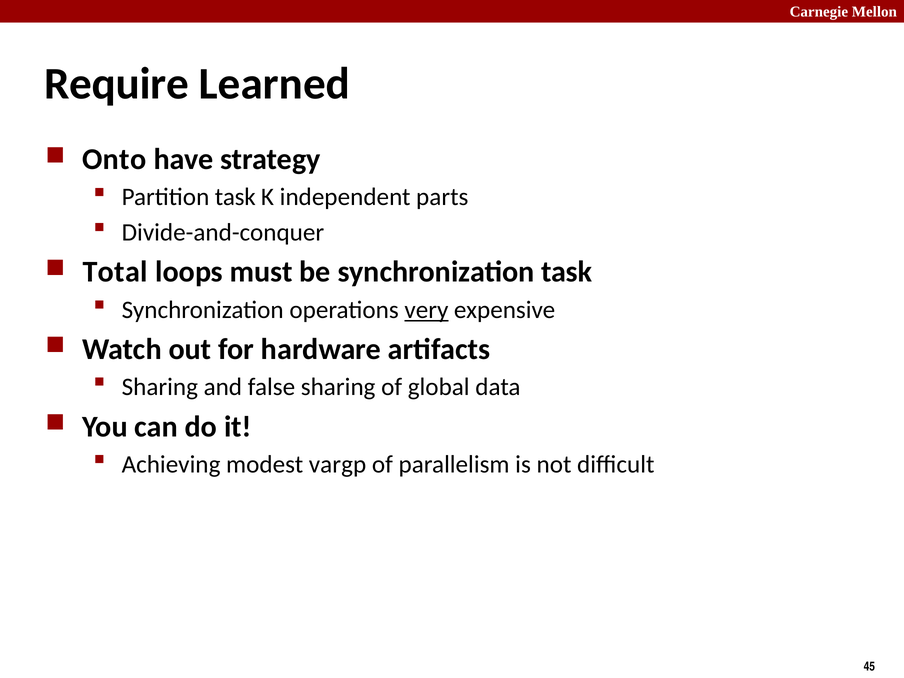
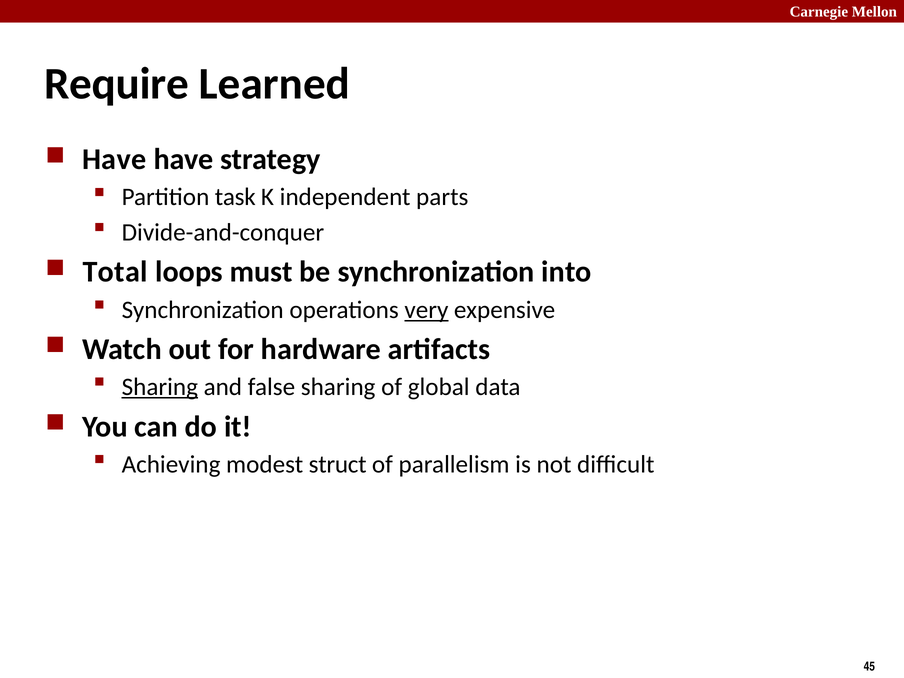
Onto: Onto -> Have (114, 159)
synchronization task: task -> into (567, 272)
Sharing underline: none -> present (160, 387)
vargp: vargp -> struct (338, 464)
